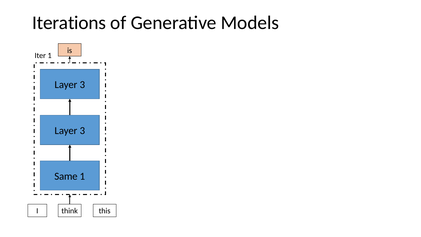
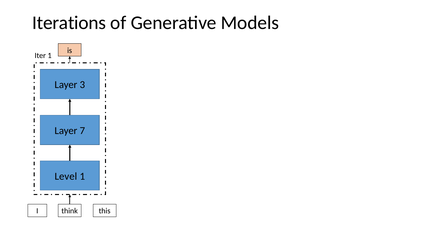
3: 3 -> 7 (82, 131)
Same: Same -> Level (66, 176)
